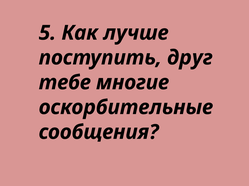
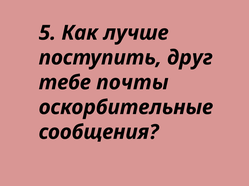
многие: многие -> почты (132, 83)
